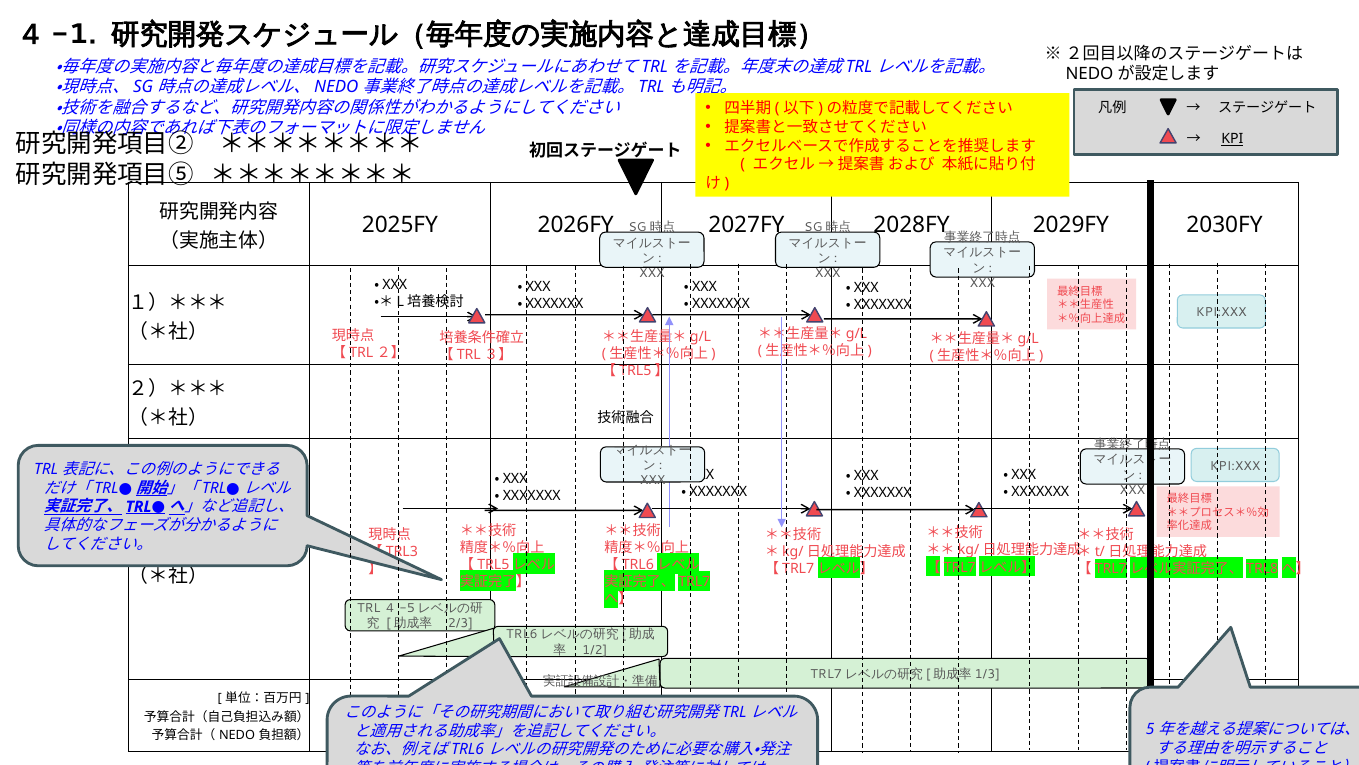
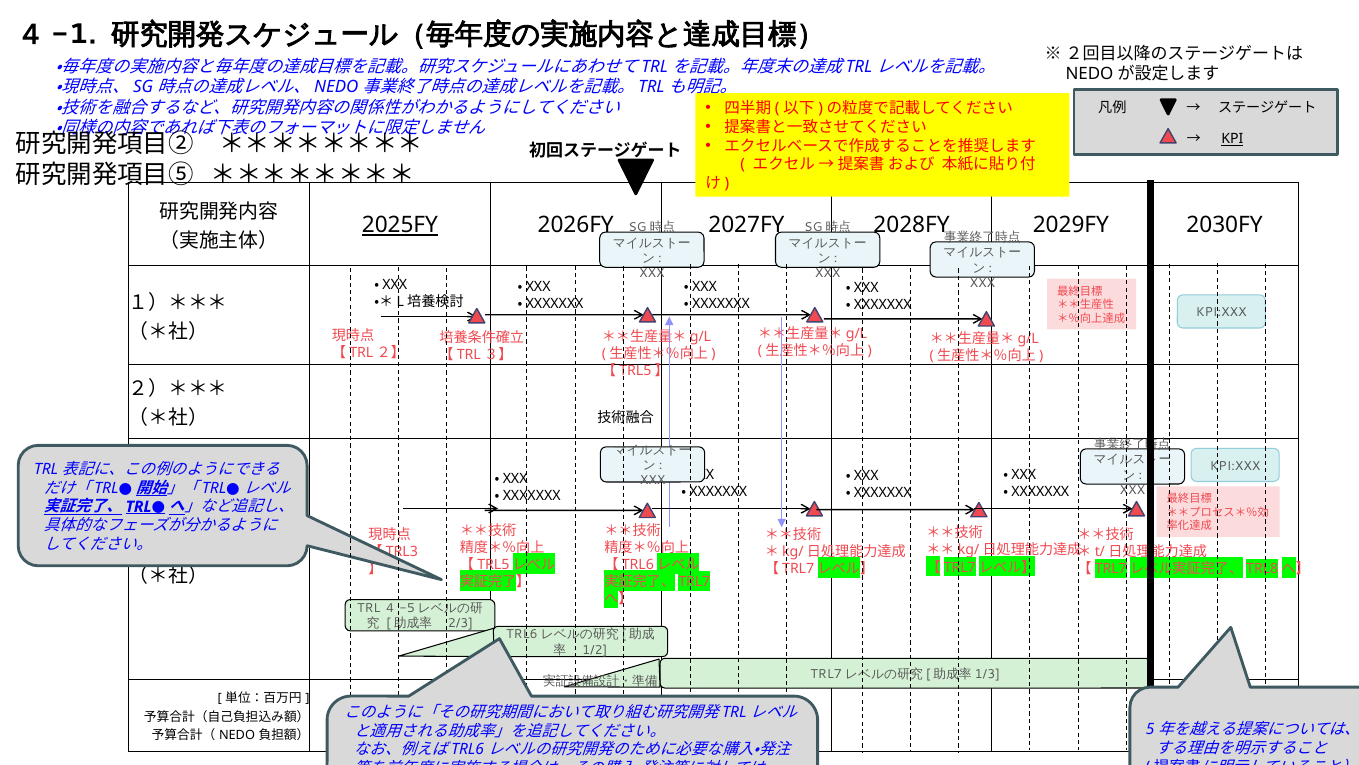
2025FY underline: none -> present (400, 225)
